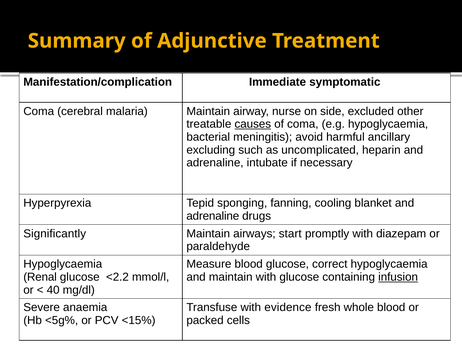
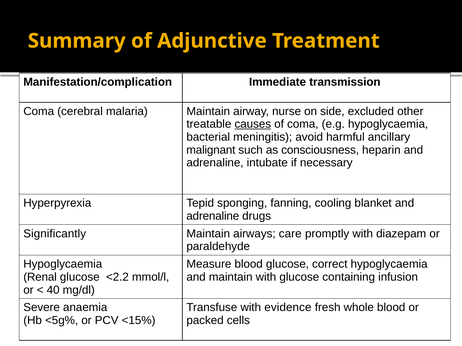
symptomatic: symptomatic -> transmission (345, 82)
excluding: excluding -> malignant (211, 150)
uncomplicated: uncomplicated -> consciousness (320, 150)
start: start -> care (290, 234)
infusion underline: present -> none (398, 277)
